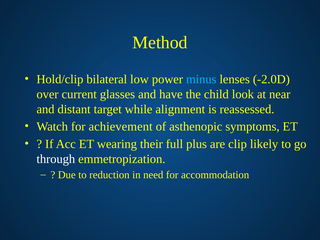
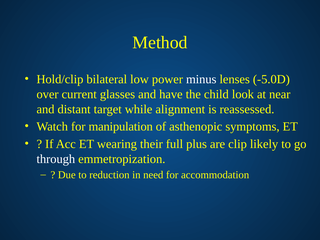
minus colour: light blue -> white (201, 79)
-2.0D: -2.0D -> -5.0D (271, 79)
achievement: achievement -> manipulation (121, 127)
